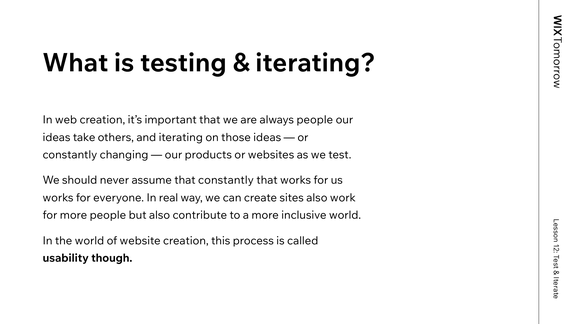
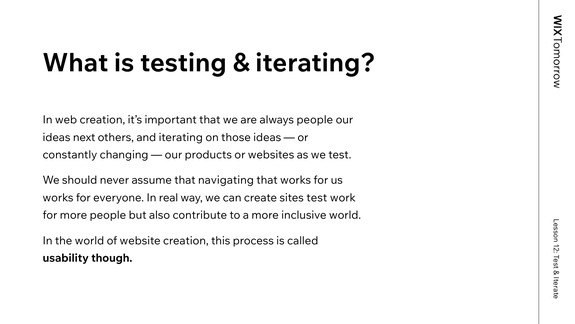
take: take -> next (84, 137)
that constantly: constantly -> navigating (226, 180)
sites also: also -> test (317, 197)
